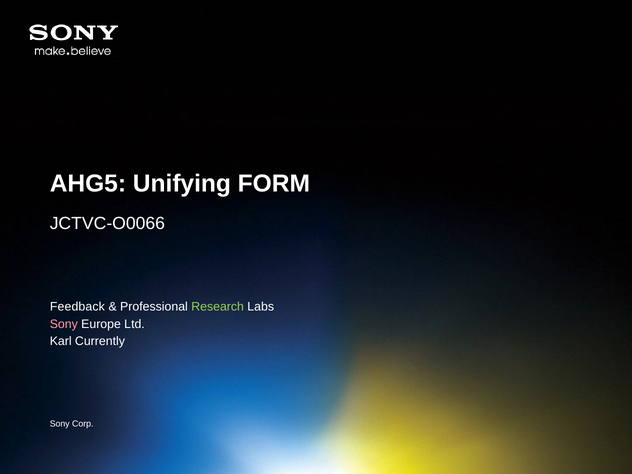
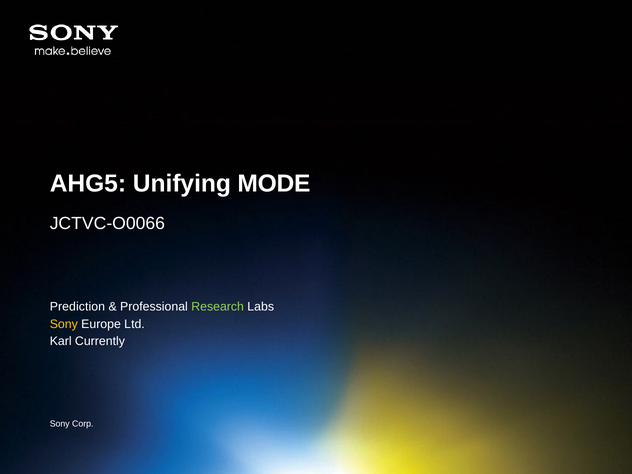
FORM: FORM -> MODE (274, 183)
Feedback: Feedback -> Prediction (77, 307)
Sony colour: pink -> yellow (64, 324)
